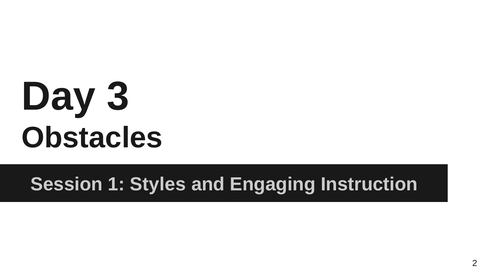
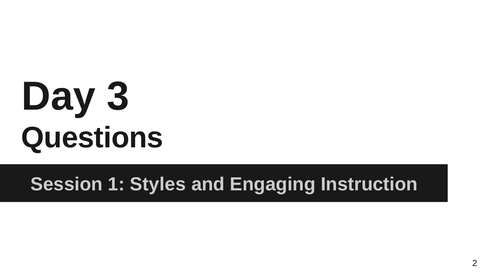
Obstacles: Obstacles -> Questions (92, 137)
